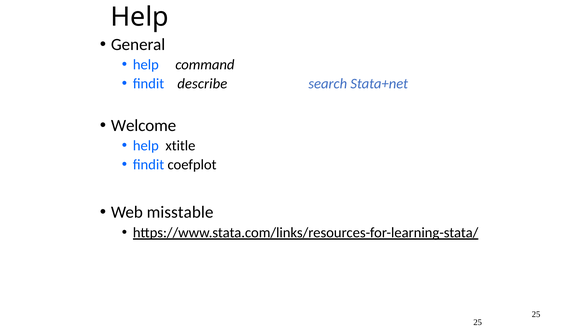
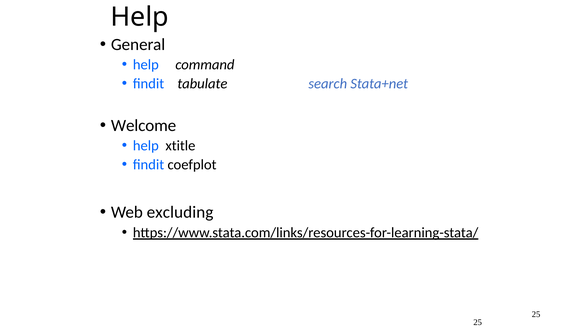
describe: describe -> tabulate (202, 84)
misstable: misstable -> excluding (180, 212)
